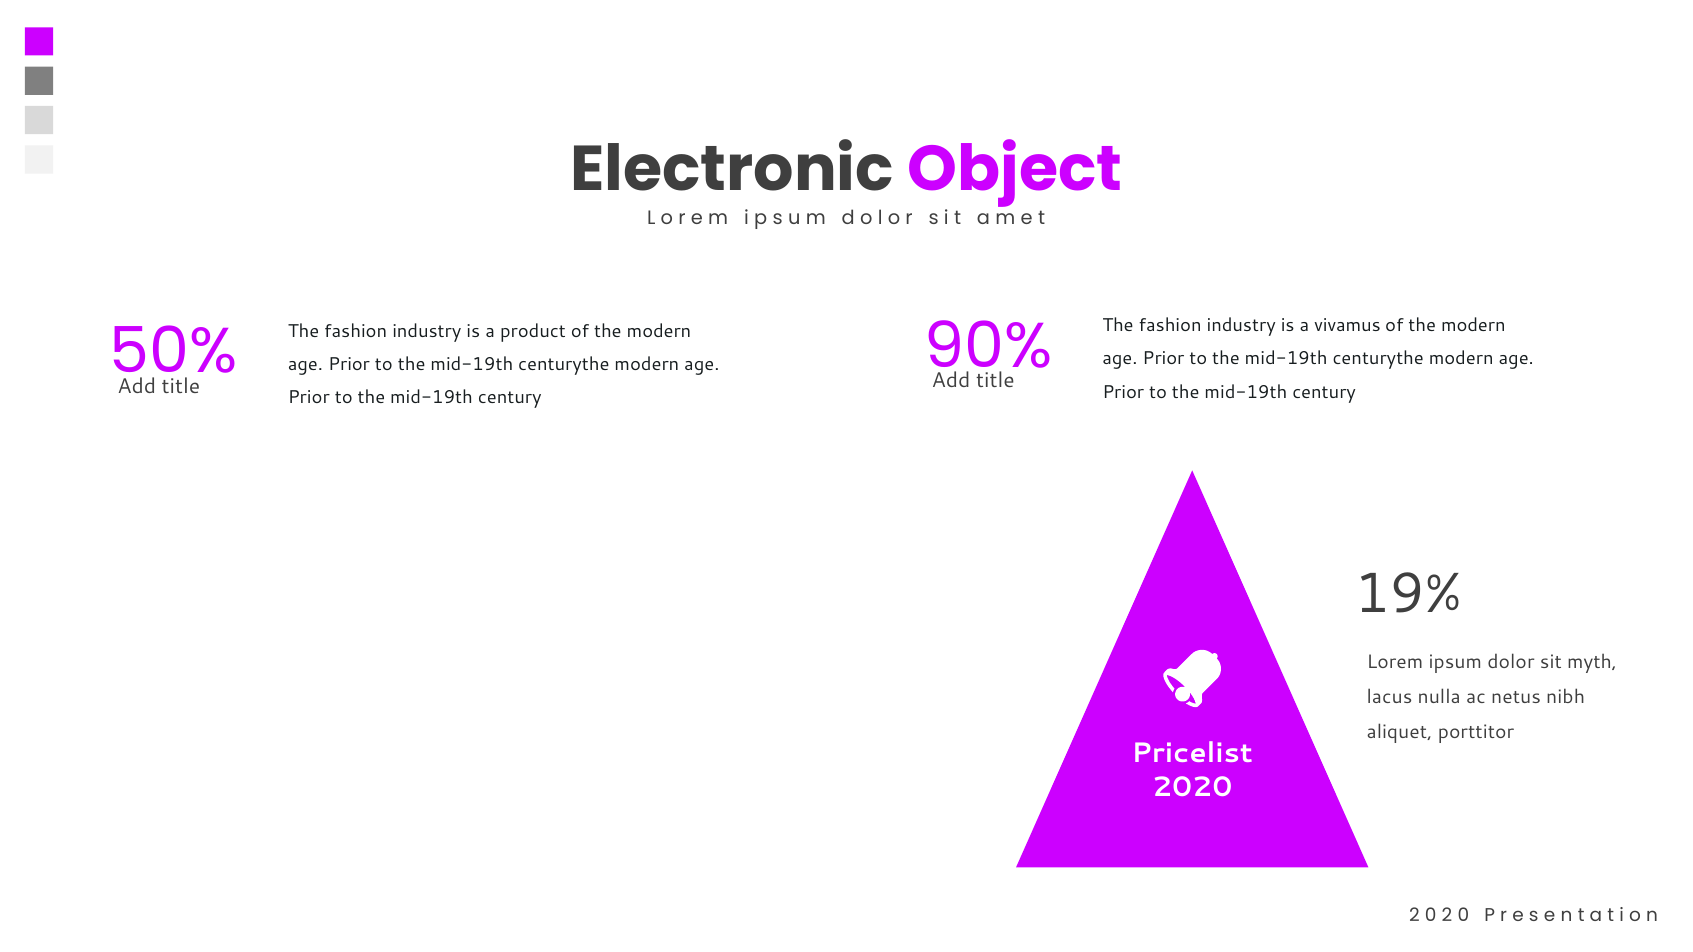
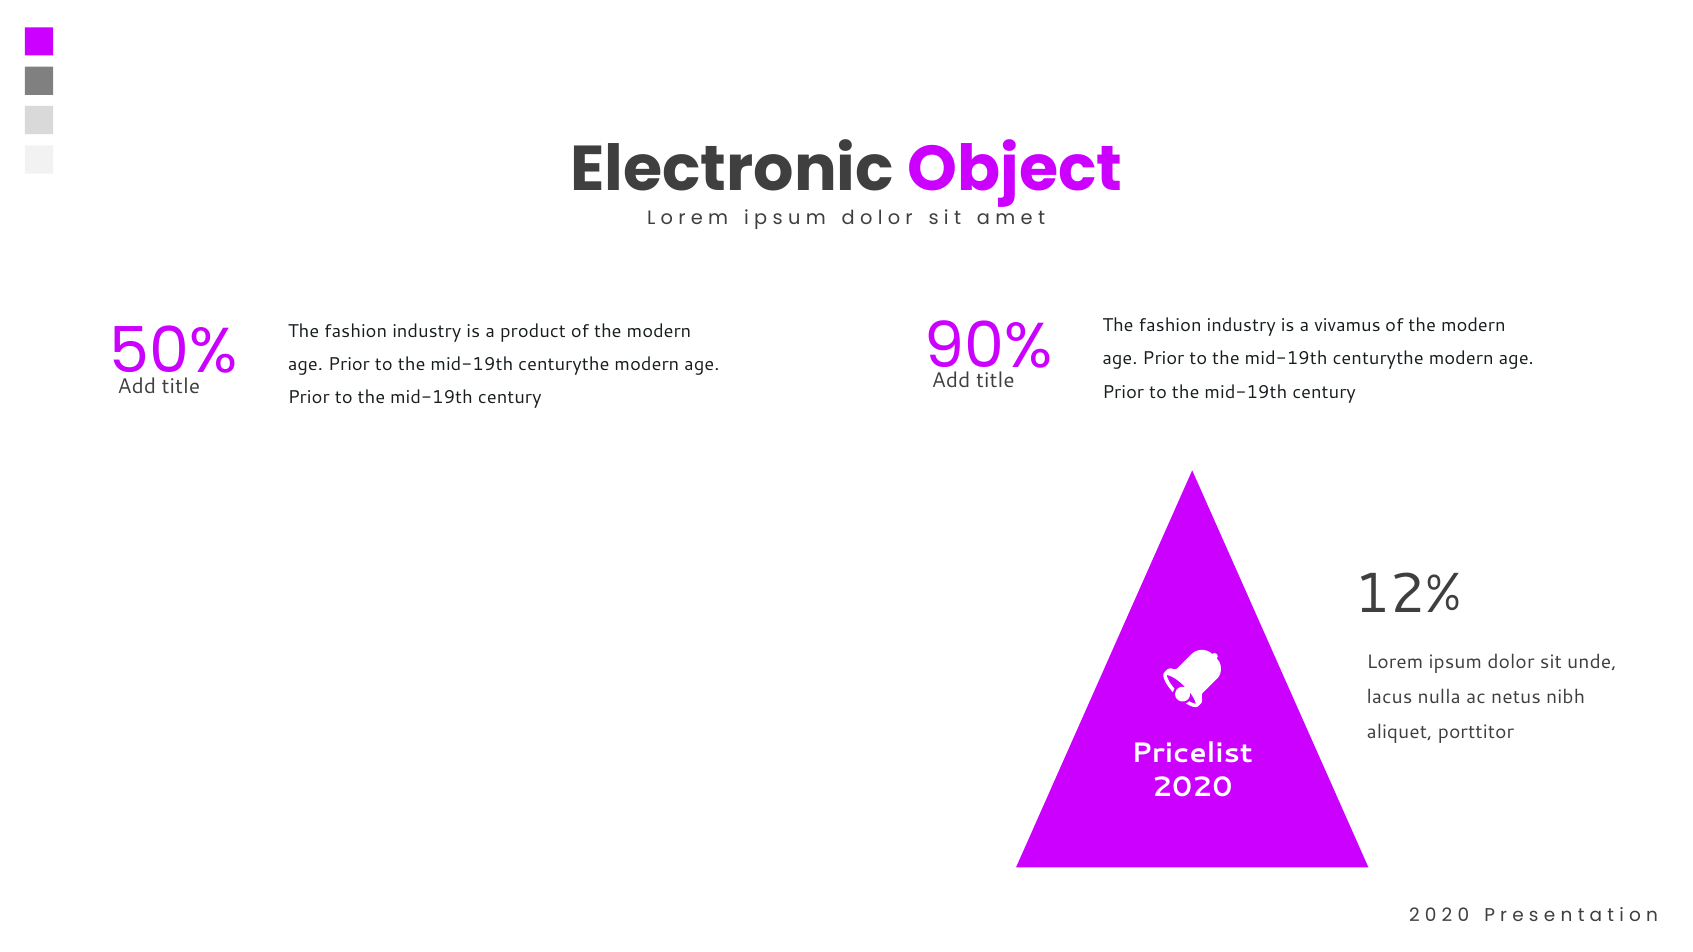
19%: 19% -> 12% (1408, 594)
myth: myth -> unde (1592, 662)
